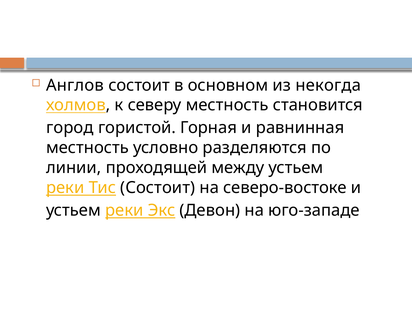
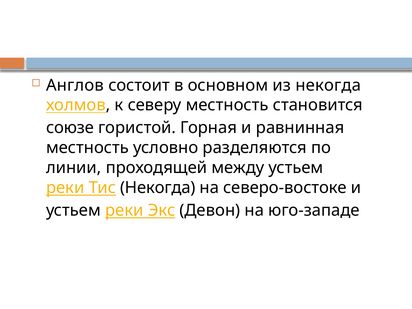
город: город -> союзе (70, 128)
Тис Состоит: Состоит -> Некогда (158, 188)
